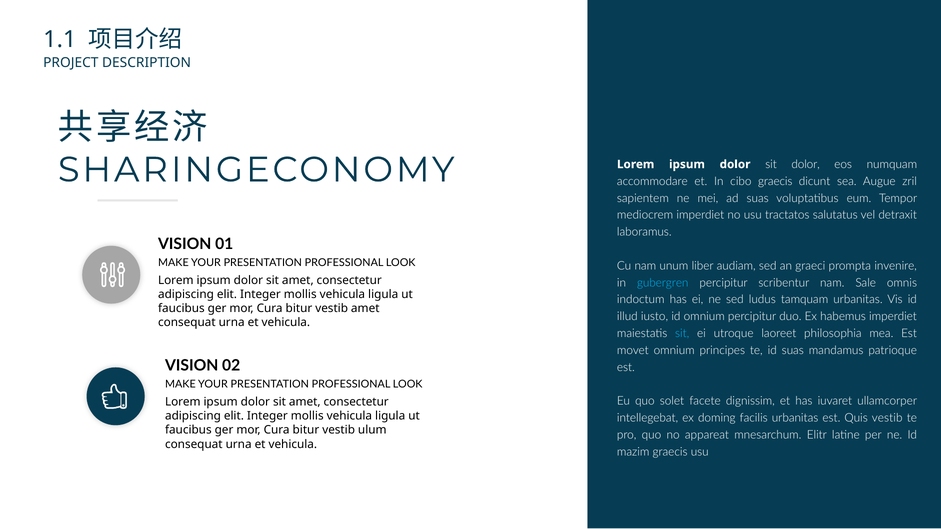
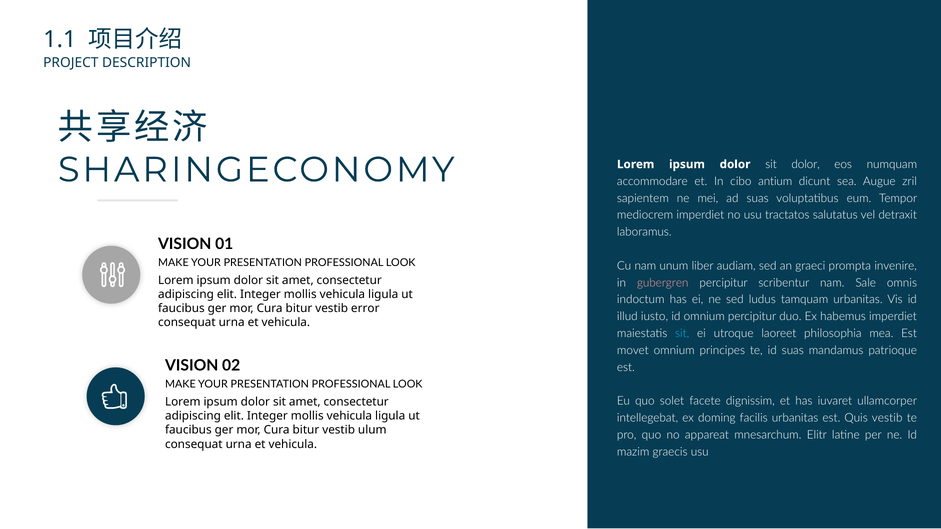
cibo graecis: graecis -> antium (775, 181)
gubergren colour: light blue -> pink (663, 283)
vestib amet: amet -> error (365, 309)
